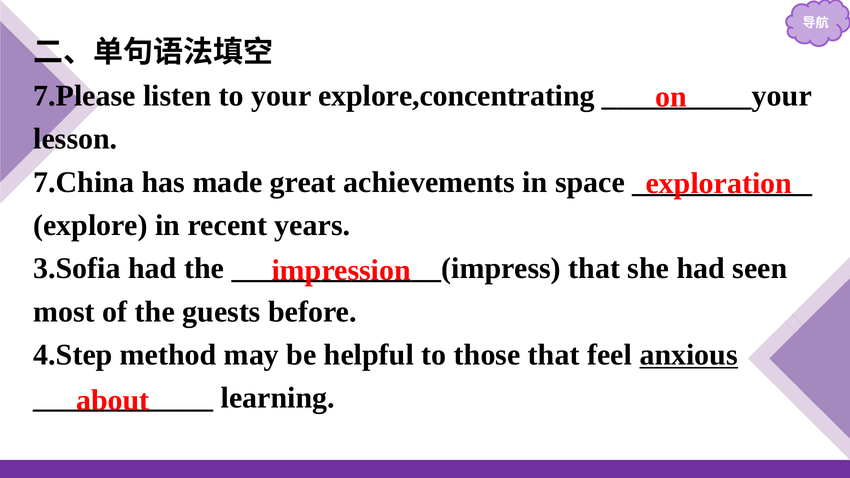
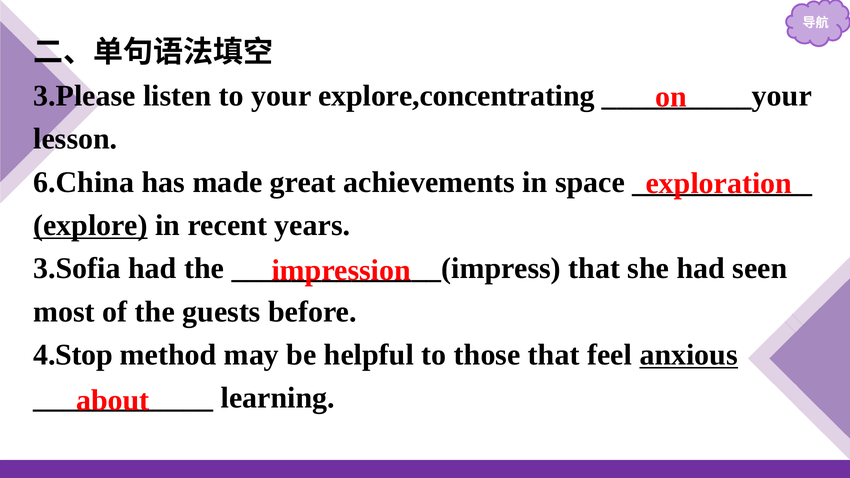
7.Please: 7.Please -> 3.Please (84, 96)
7.China: 7.China -> 6.China (84, 182)
explore underline: none -> present (91, 225)
4.Step: 4.Step -> 4.Stop (73, 355)
